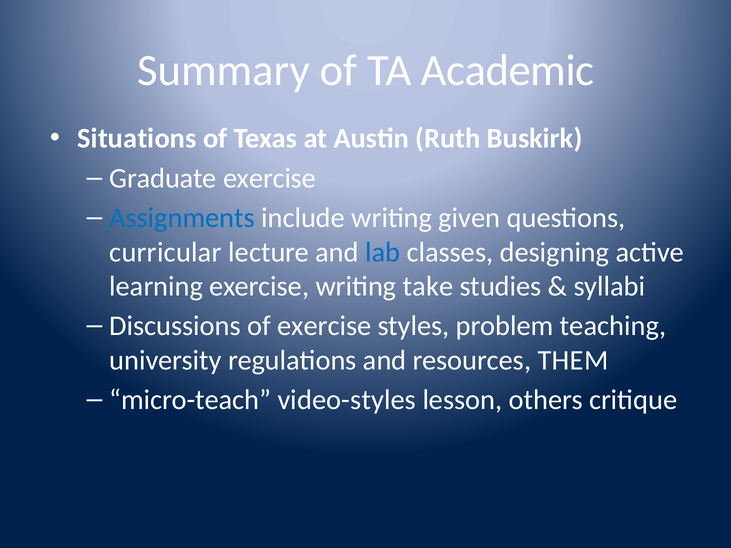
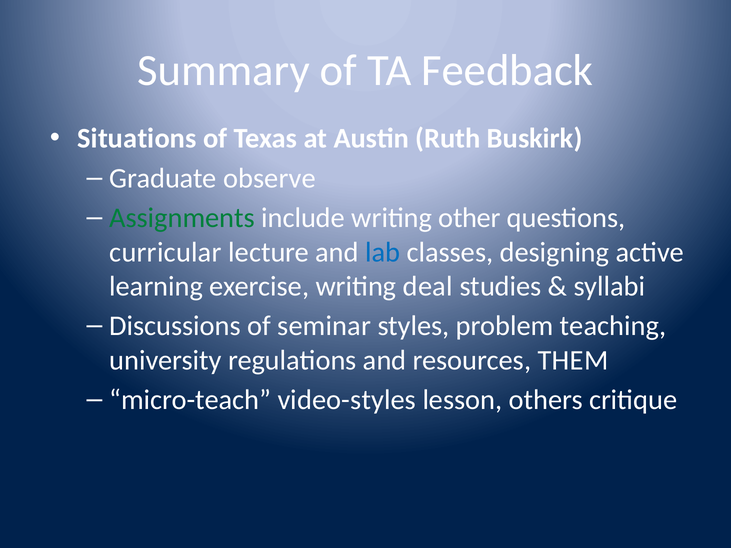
Academic: Academic -> Feedback (507, 71)
Graduate exercise: exercise -> observe (269, 178)
Assignments colour: blue -> green (182, 218)
given: given -> other (470, 218)
take: take -> deal (428, 286)
of exercise: exercise -> seminar (324, 326)
